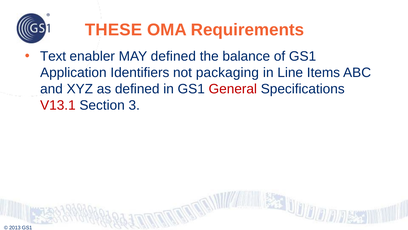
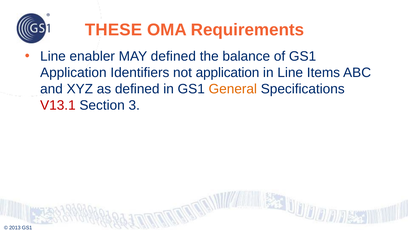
Text: Text -> Line (53, 56)
not packaging: packaging -> application (228, 73)
General colour: red -> orange (233, 89)
